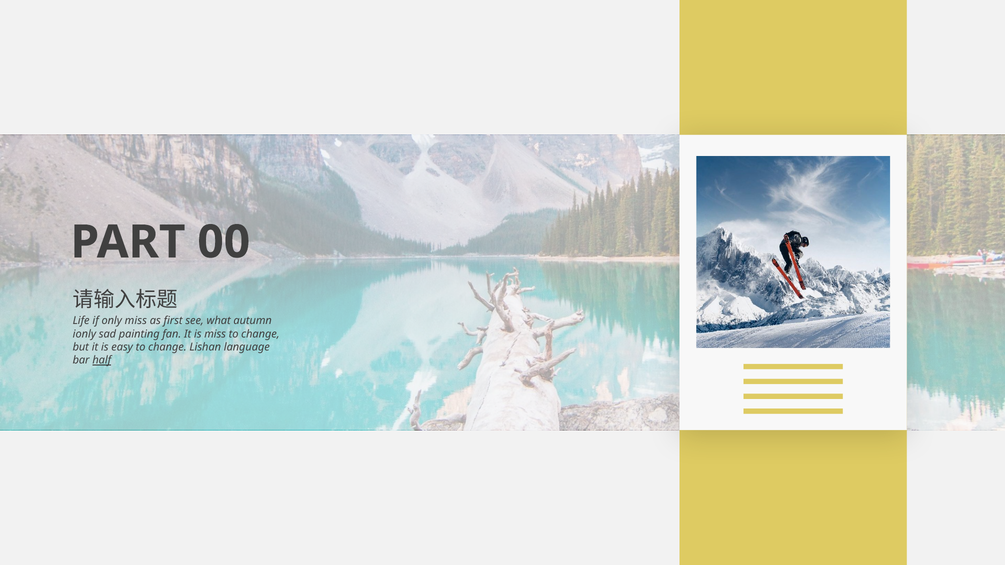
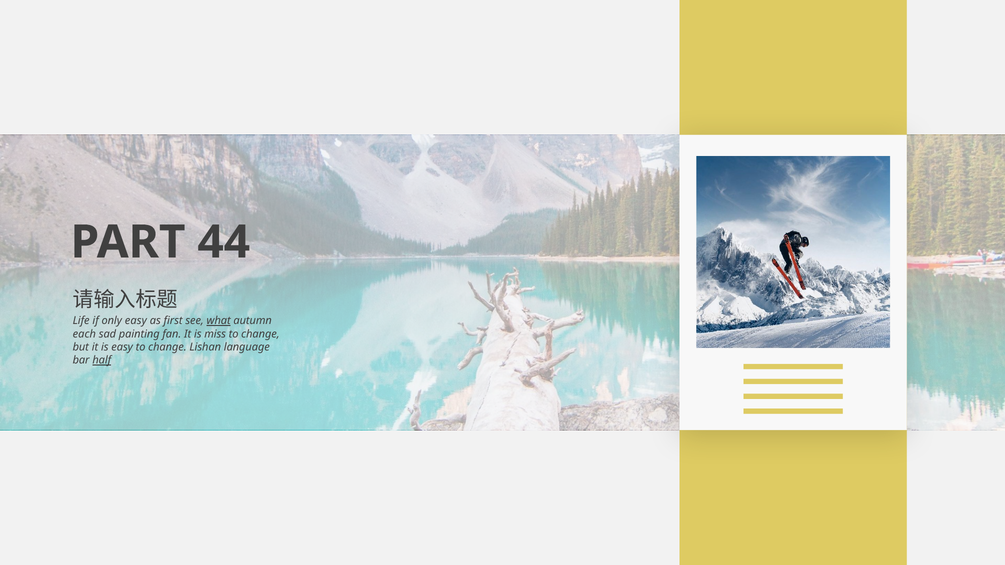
00: 00 -> 44 (224, 242)
only miss: miss -> easy (136, 321)
what underline: none -> present (219, 321)
ionly: ionly -> each (84, 334)
